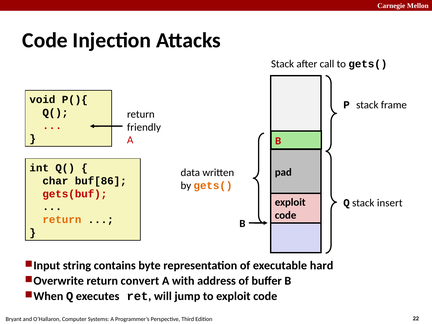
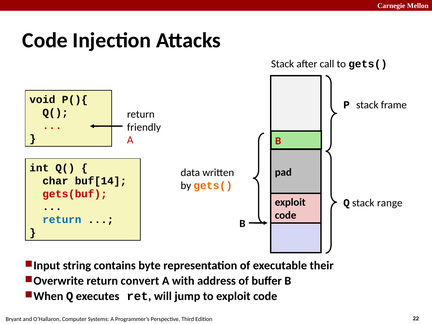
buf[86: buf[86 -> buf[14 (101, 181)
insert: insert -> range (390, 203)
return colour: orange -> blue (62, 220)
hard: hard -> their (322, 266)
